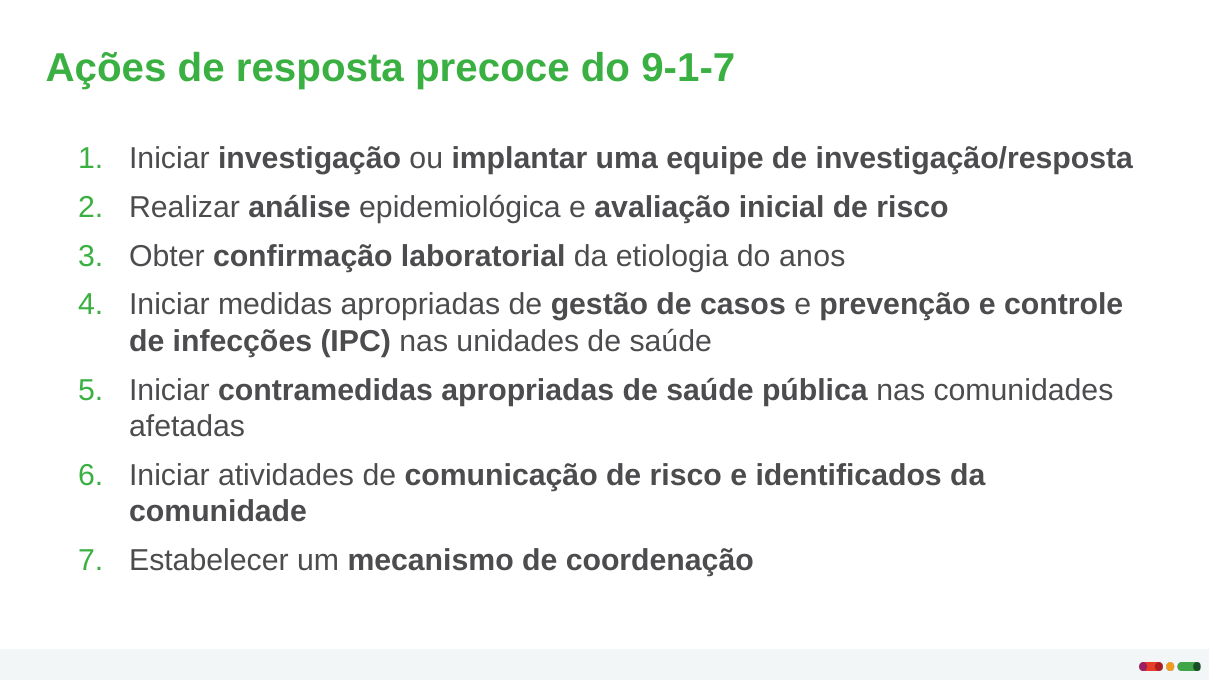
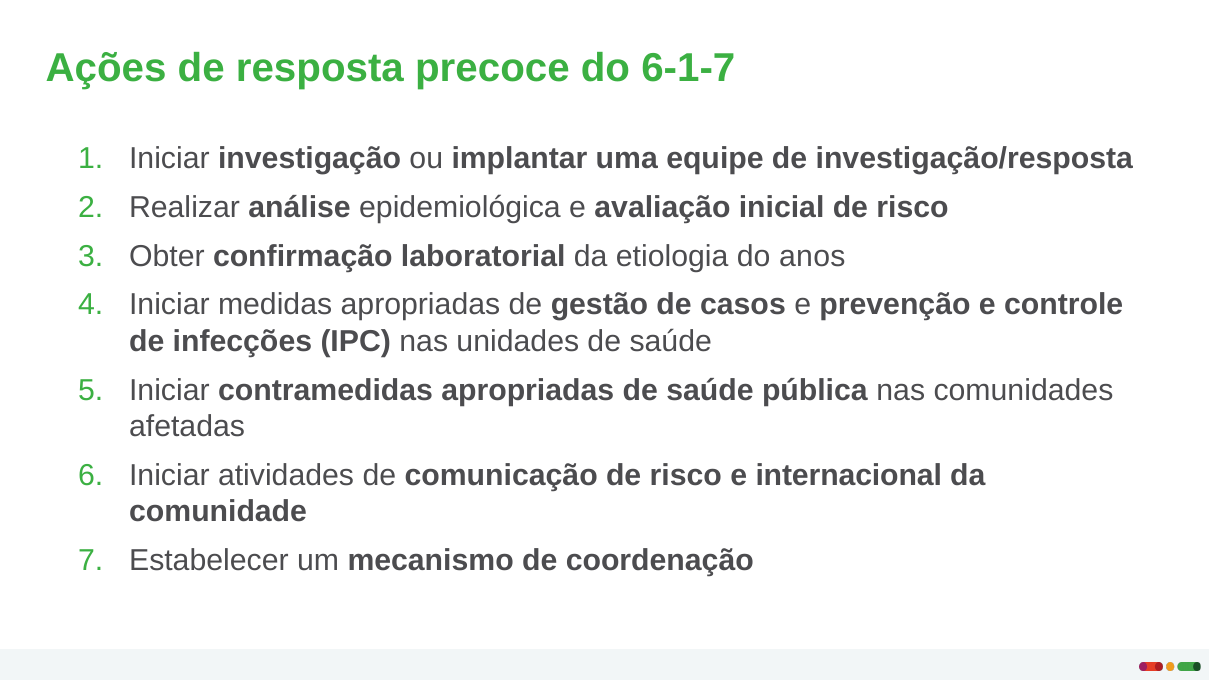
9-1-7: 9-1-7 -> 6-1-7 (688, 68)
identificados: identificados -> internacional (849, 475)
